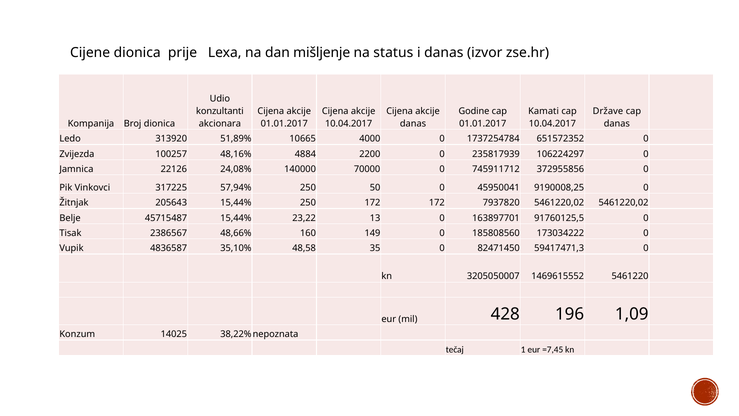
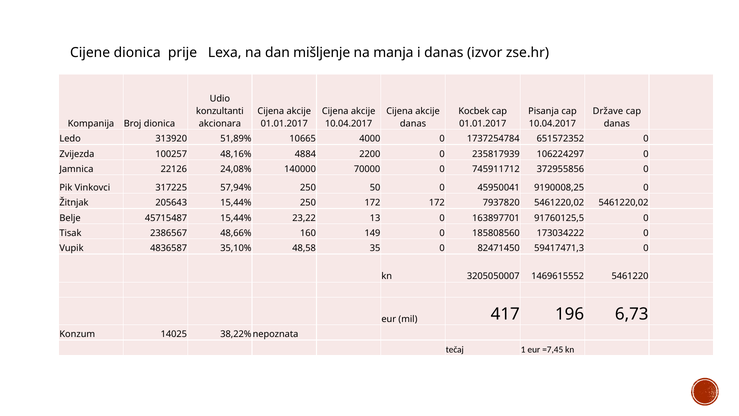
status: status -> manja (393, 53)
Godine: Godine -> Kocbek (474, 111)
Kamati: Kamati -> Pisanja (544, 111)
428: 428 -> 417 (505, 314)
1,09: 1,09 -> 6,73 (632, 314)
